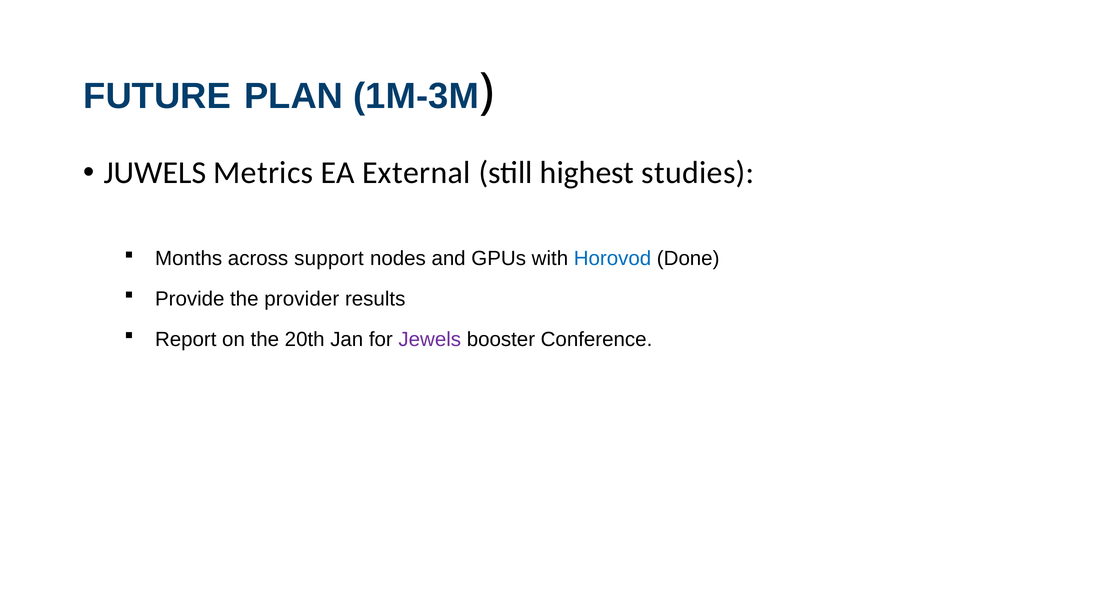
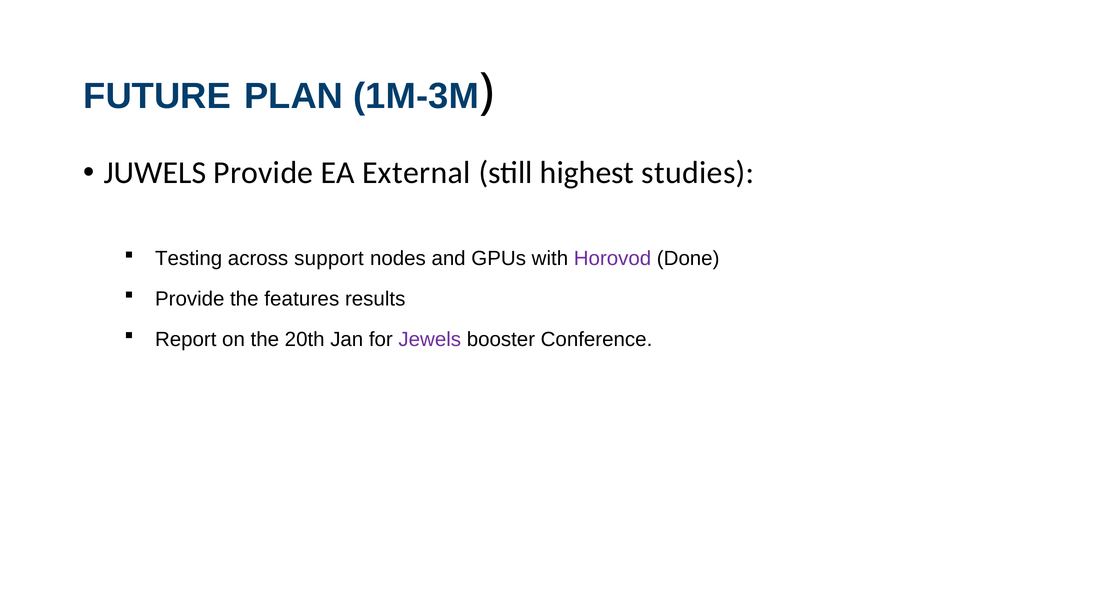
JUWELS Metrics: Metrics -> Provide (263, 173)
Months: Months -> Testing (189, 259)
Horovod colour: blue -> purple (613, 259)
provider: provider -> features (302, 299)
